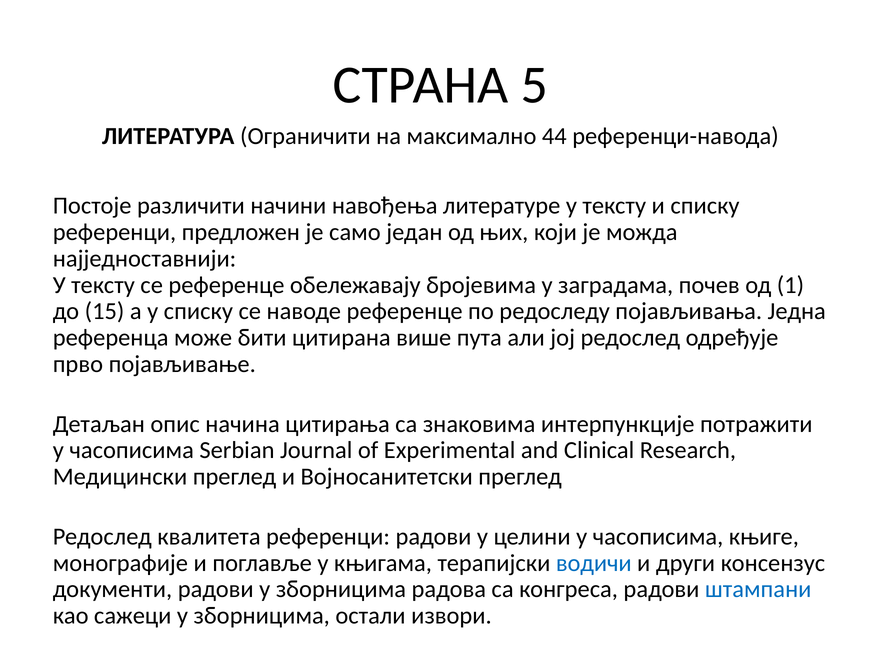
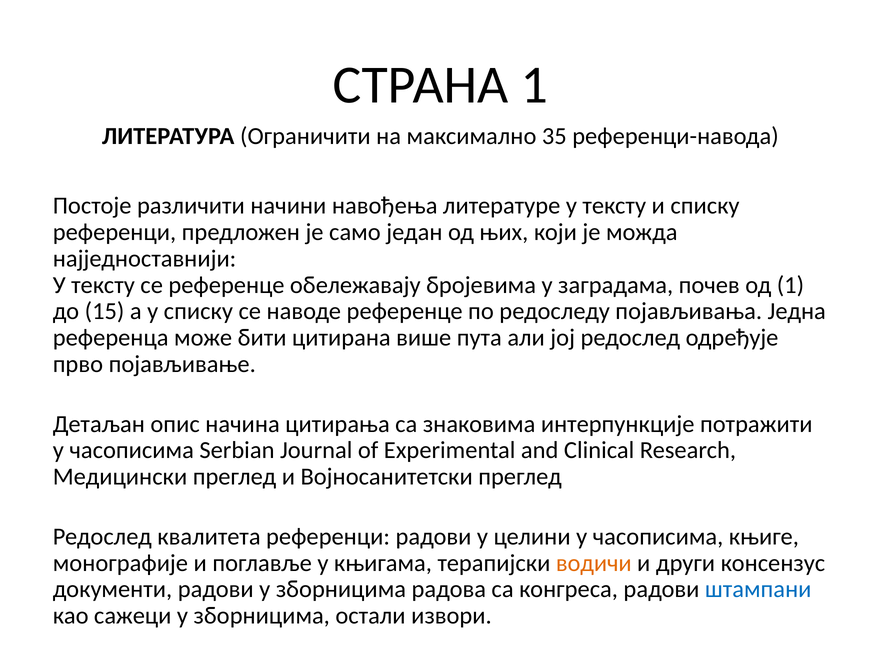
СТРАНА 5: 5 -> 1 (534, 85)
44: 44 -> 35 (554, 136)
водичи colour: blue -> orange (594, 564)
